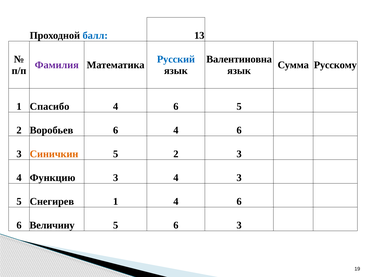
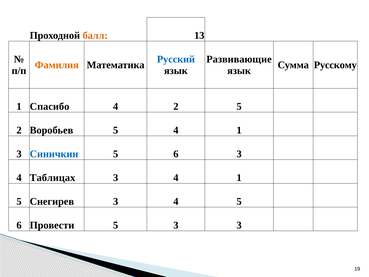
балл colour: blue -> orange (95, 35)
Валентиновна: Валентиновна -> Развивающие (239, 59)
Фамилия colour: purple -> orange (57, 65)
6: 6 -> 2 (176, 107)
Воробьев 6: 6 -> 5 (116, 130)
6: 6 -> 1 (239, 130)
Синичкин colour: orange -> blue (54, 154)
2: 2 -> 6 (176, 154)
Функцию: Функцию -> Таблицах (52, 178)
3 4 3: 3 -> 1 (239, 178)
Снегирев 1: 1 -> 3 (116, 201)
6: 6 -> 5 (239, 201)
Величину: Величину -> Провести (52, 225)
5 6: 6 -> 3 (176, 225)
